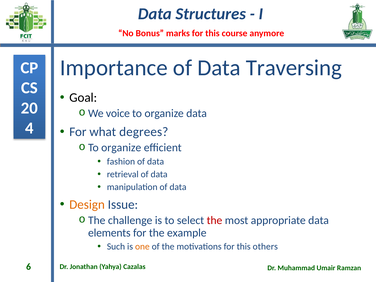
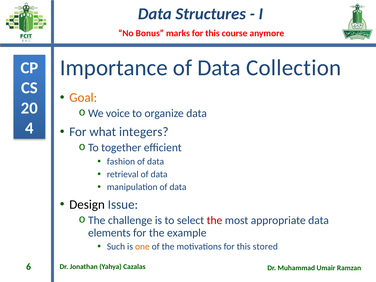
Traversing: Traversing -> Collection (294, 68)
Goal colour: black -> orange (83, 98)
degrees: degrees -> integers (144, 132)
organize: organize -> together (121, 148)
Design colour: orange -> black (87, 204)
others: others -> stored (265, 247)
